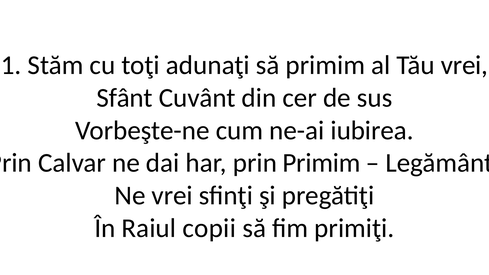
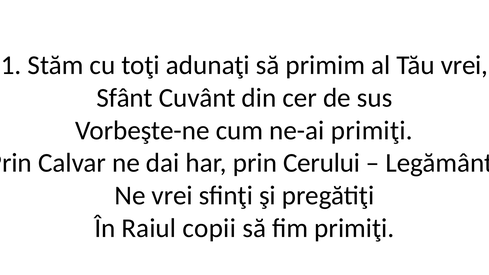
ne-ai iubirea: iubirea -> primiţi (372, 130)
prin Primim: Primim -> Cerului (322, 163)
